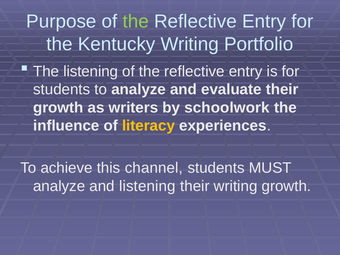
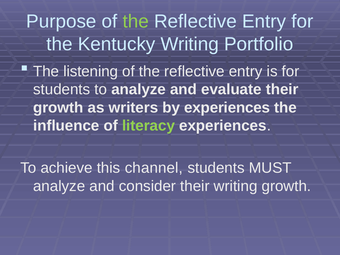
by schoolwork: schoolwork -> experiences (227, 108)
literacy colour: yellow -> light green (149, 126)
and listening: listening -> consider (147, 186)
